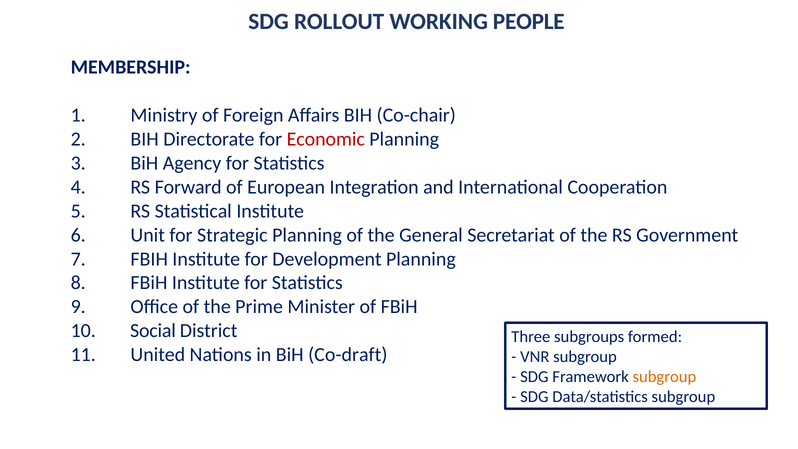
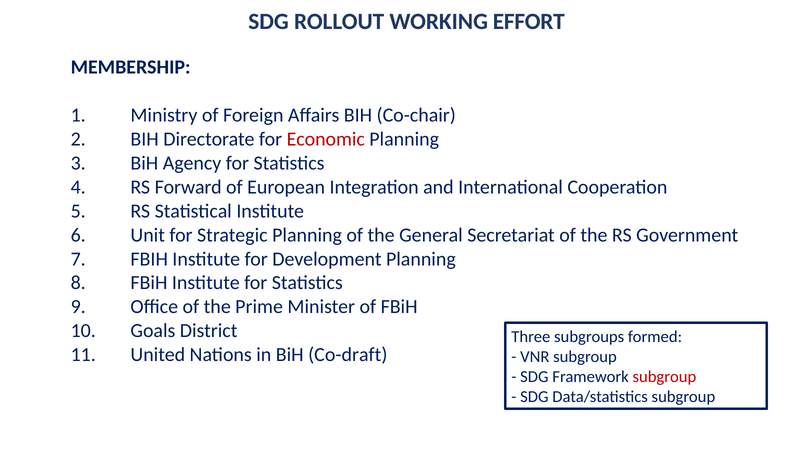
PEOPLE: PEOPLE -> EFFORT (529, 21)
Social: Social -> Goals (153, 331)
subgroup colour: orange -> red (664, 377)
